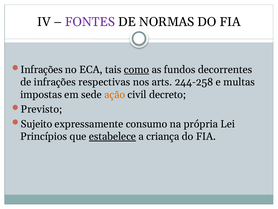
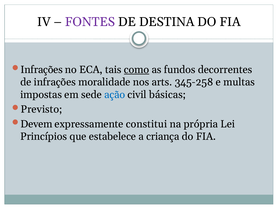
NORMAS: NORMAS -> DESTINA (167, 22)
respectivas: respectivas -> moralidade (104, 82)
244-258: 244-258 -> 345-258 (194, 82)
ação colour: orange -> blue (115, 94)
decreto: decreto -> básicas (168, 94)
Sujeito: Sujeito -> Devem (36, 124)
consumo: consumo -> constitui (147, 124)
estabelece underline: present -> none (112, 136)
